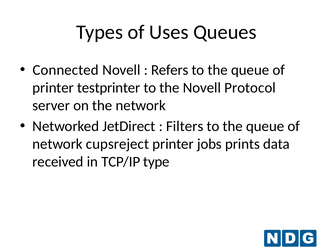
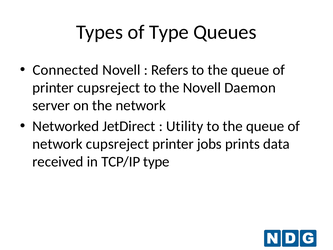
of Uses: Uses -> Type (169, 32)
printer testprinter: testprinter -> cupsreject (109, 88)
Protocol: Protocol -> Daemon (250, 88)
Filters: Filters -> Utility (185, 126)
